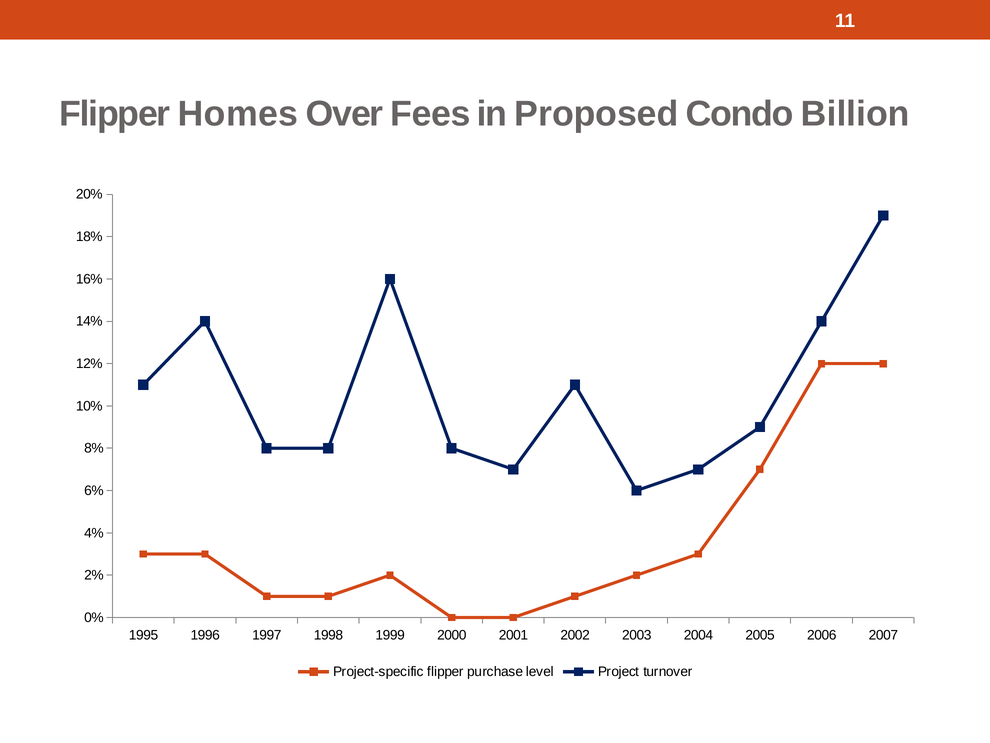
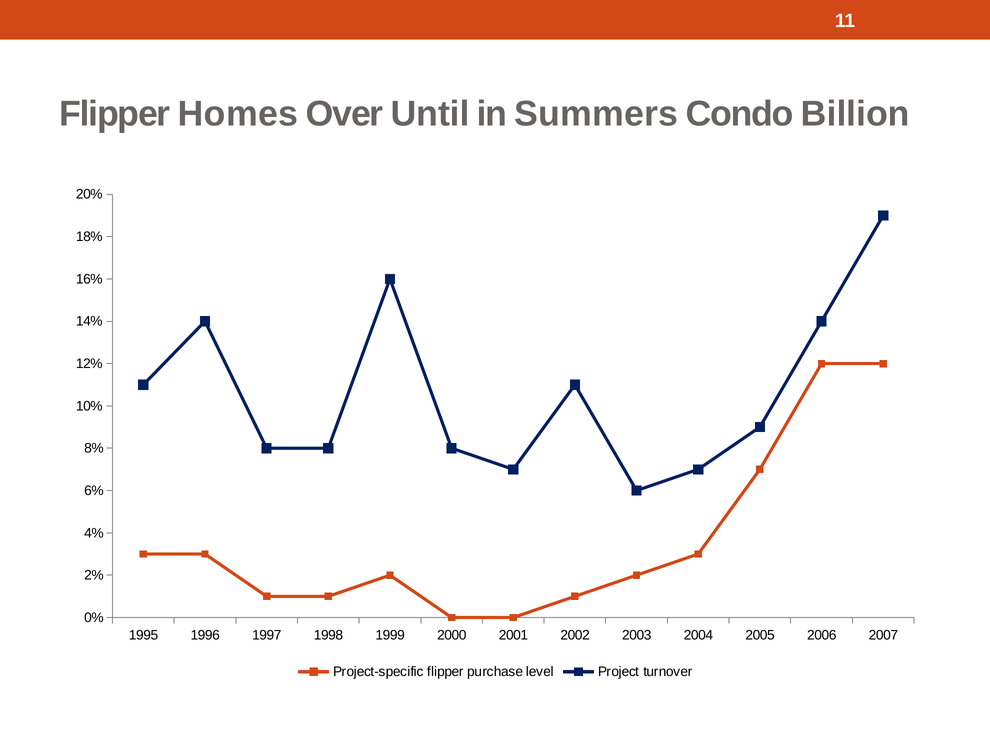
Fees: Fees -> Until (430, 114)
Proposed: Proposed -> Summers (596, 114)
